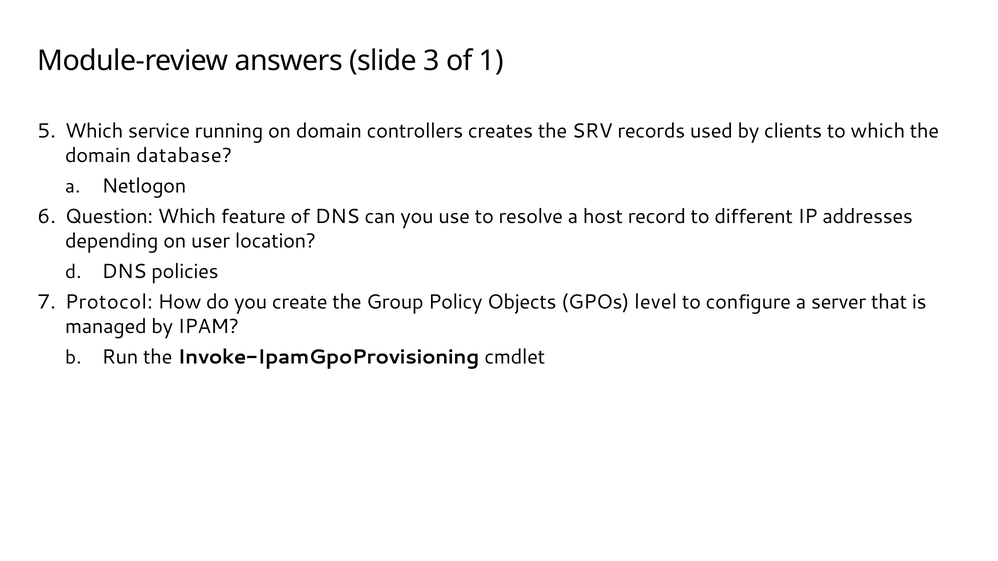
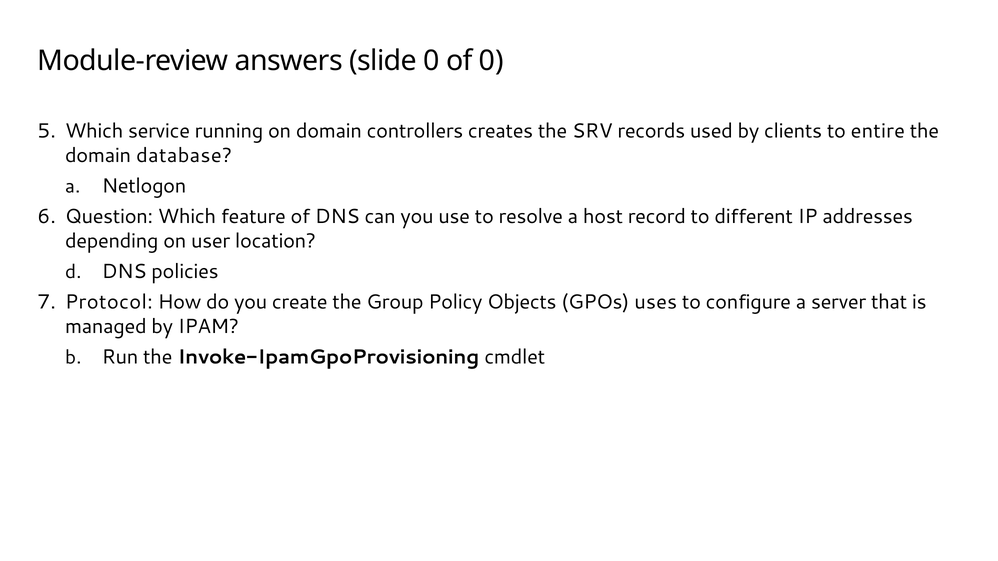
slide 3: 3 -> 0 (432, 61)
of 1: 1 -> 0 (491, 61)
to which: which -> entire (878, 131)
level: level -> uses (656, 302)
